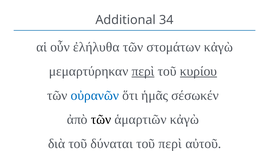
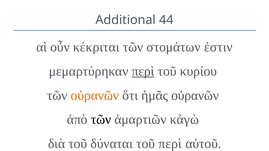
34: 34 -> 44 (166, 20)
ἐλήλυθα: ἐλήλυθα -> κέκριται (96, 47)
στομάτων κἀγὼ: κἀγὼ -> ἐστιν (218, 47)
κυρίου underline: present -> none (198, 71)
οὐρανῶν colour: blue -> orange (95, 96)
ἡμᾶς σέσωκέν: σέσωκέν -> οὐρανῶν (195, 96)
